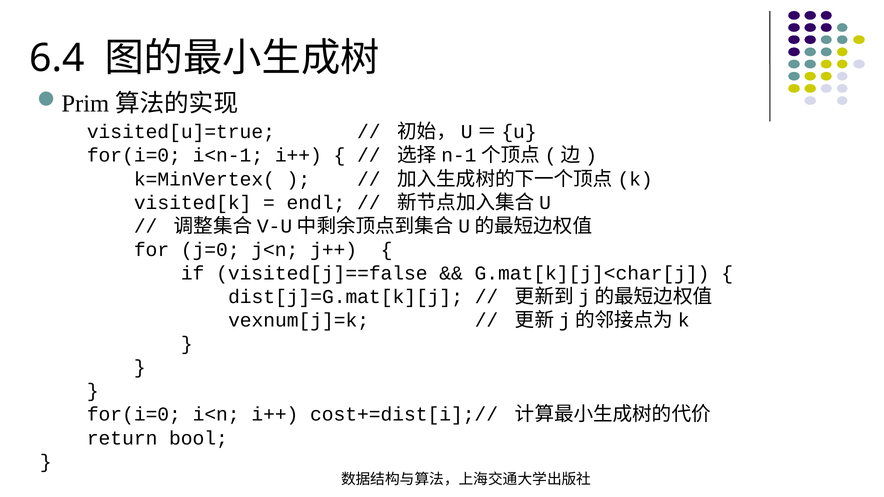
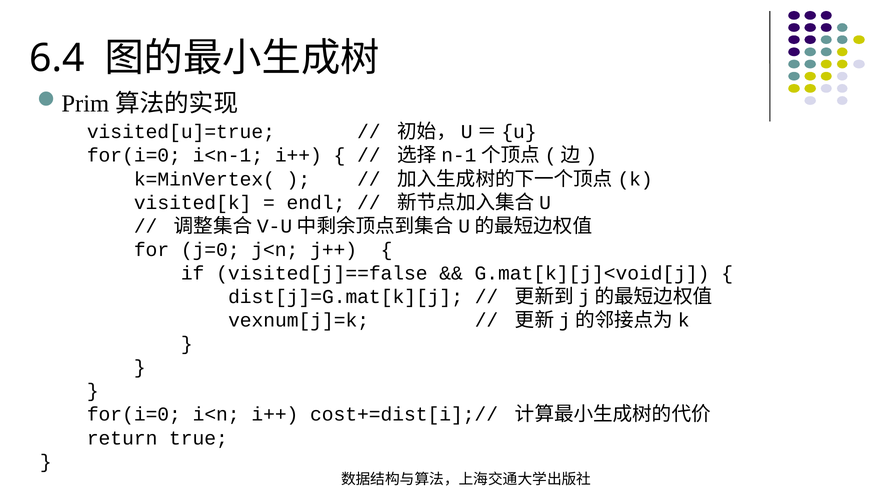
G.mat[k][j]<char[j: G.mat[k][j]<char[j -> G.mat[k][j]<void[j (592, 273)
bool: bool -> true (198, 438)
